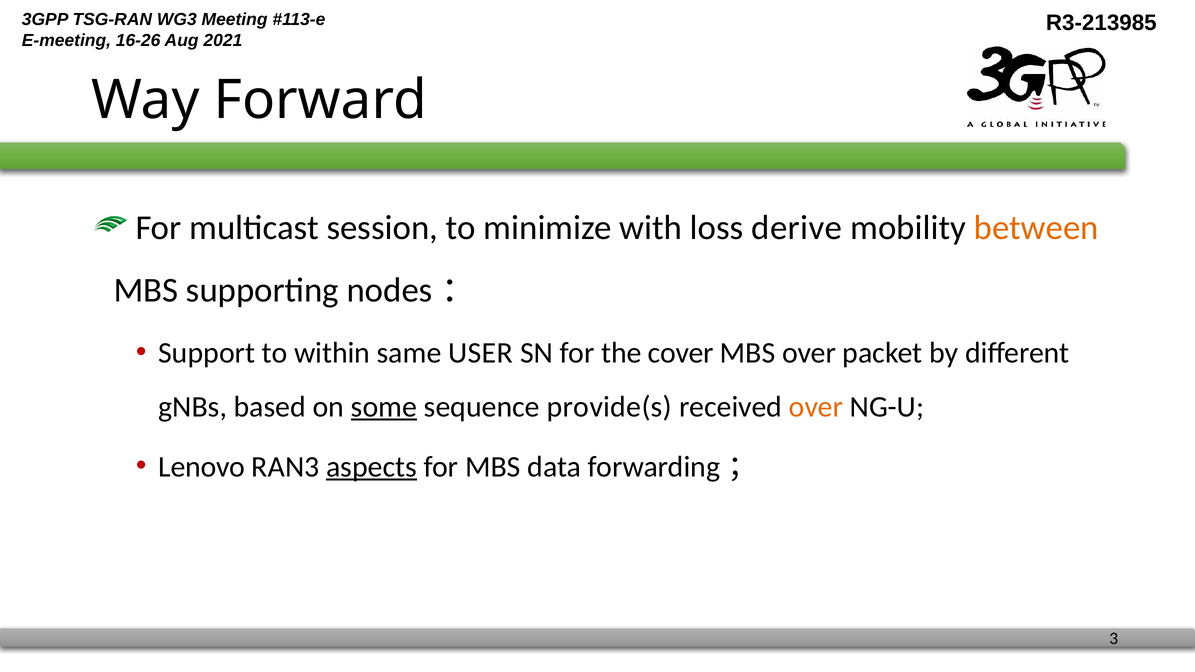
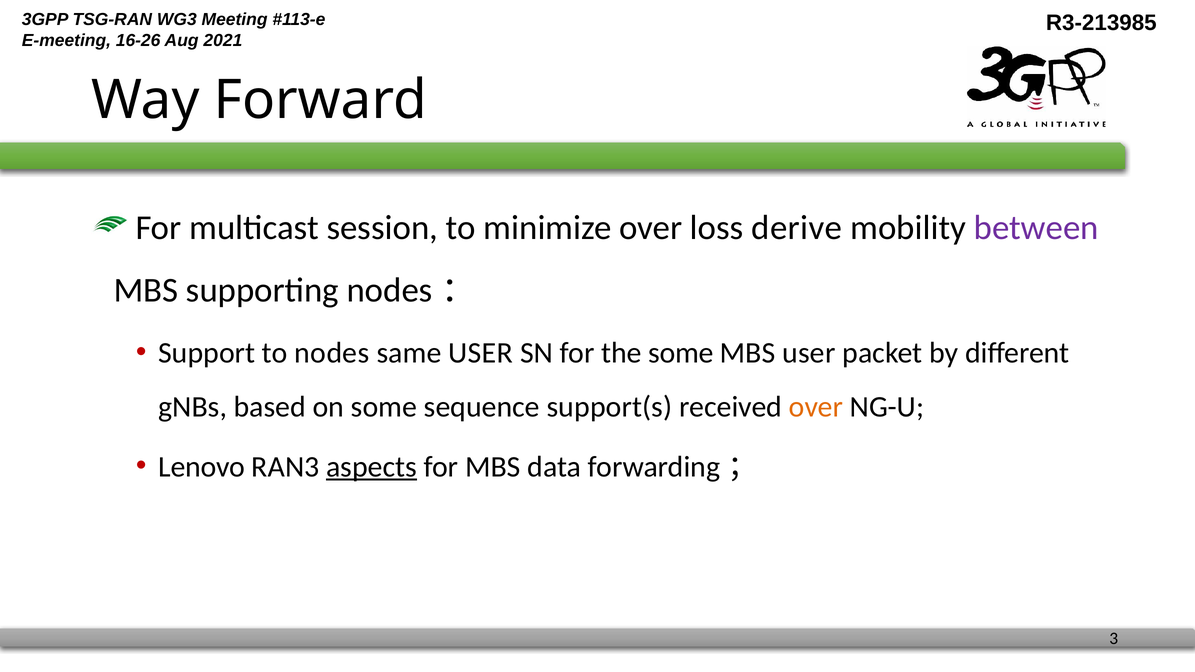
minimize with: with -> over (651, 228)
between colour: orange -> purple (1036, 228)
within: within -> nodes (332, 353)
the cover: cover -> some (681, 353)
MBS over: over -> user (809, 353)
some underline: present -> none (384, 407)
provide(s: provide(s -> support(s (609, 407)
